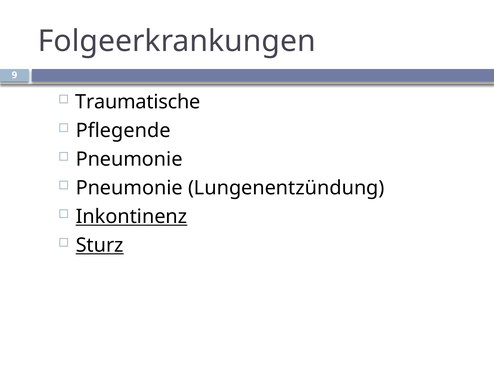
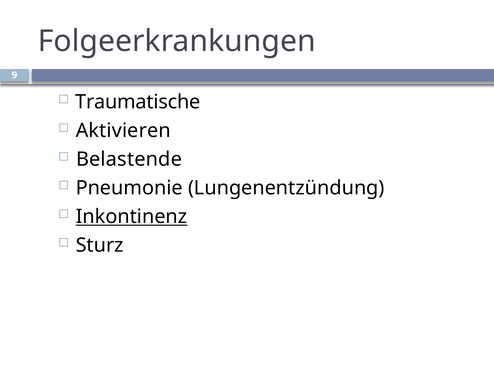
Pflegende: Pflegende -> Aktivieren (123, 131)
Pneumonie: Pneumonie -> Belastende (129, 160)
Sturz underline: present -> none (100, 246)
